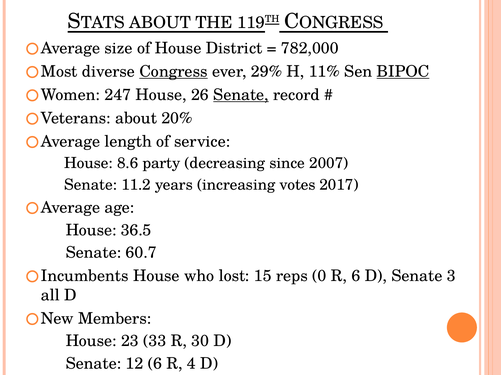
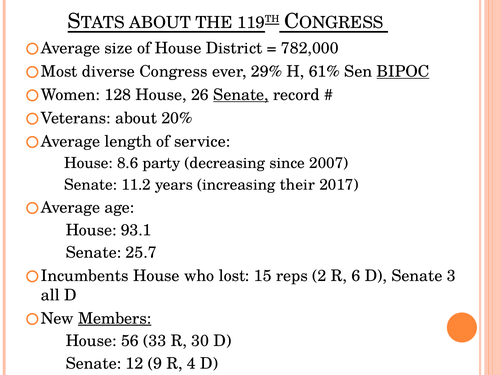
Congress underline: present -> none (173, 72)
11%: 11% -> 61% (324, 72)
247: 247 -> 128 (118, 95)
votes: votes -> their (297, 185)
36.5: 36.5 -> 93.1 (136, 231)
60.7: 60.7 -> 25.7 (141, 253)
0: 0 -> 2 (319, 277)
Members underline: none -> present (115, 319)
23: 23 -> 56 (130, 342)
12 6: 6 -> 9 (155, 364)
